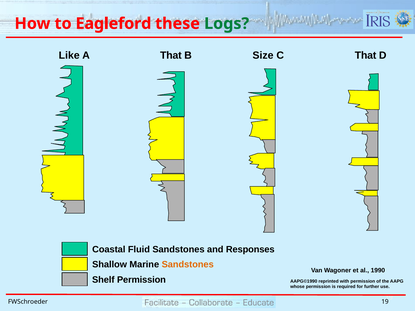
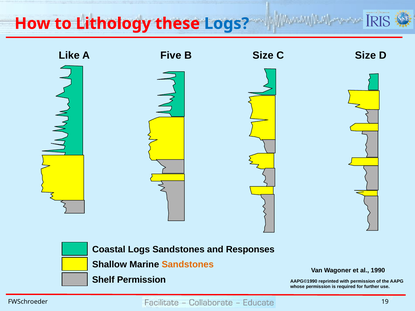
Eagleford: Eagleford -> Lithology (113, 24)
Logs colour: green -> blue (227, 24)
That: That -> Five (171, 55)
A That: That -> Size (365, 55)
Coastal Fluid: Fluid -> Logs (139, 250)
